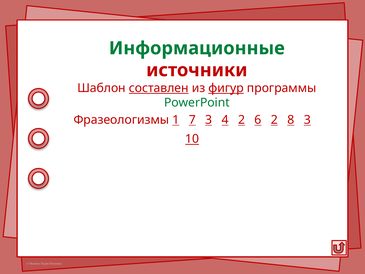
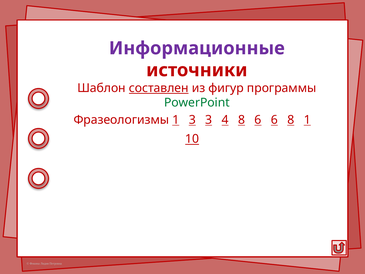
Информационные colour: green -> purple (197, 48)
фигур underline: present -> none (226, 88)
1 7: 7 -> 3 (192, 120)
4 2: 2 -> 8 (242, 120)
6 2: 2 -> 6 (274, 120)
8 3: 3 -> 1 (307, 120)
